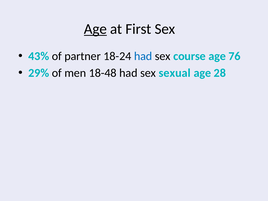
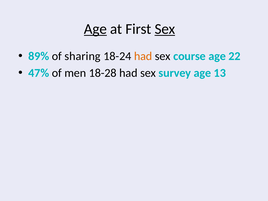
Sex underline: none -> present (165, 29)
43%: 43% -> 89% (39, 56)
partner: partner -> sharing (83, 56)
had colour: blue -> orange (143, 56)
76: 76 -> 22 (235, 56)
29%: 29% -> 47% (39, 73)
18-48: 18-48 -> 18-28 (103, 73)
sexual: sexual -> survey (175, 73)
28: 28 -> 13 (220, 73)
